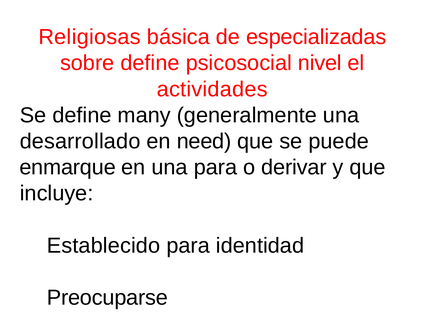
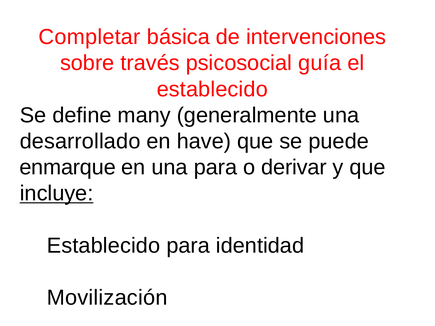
Religiosas: Religiosas -> Completar (90, 37)
especializadas: especializadas -> intervenciones (316, 37)
sobre define: define -> través (150, 63)
nivel: nivel -> guía (320, 63)
actividades: actividades -> establecido (212, 89)
need: need -> have (204, 141)
incluye underline: none -> present (57, 194)
Preocuparse: Preocuparse -> Movilización (107, 298)
